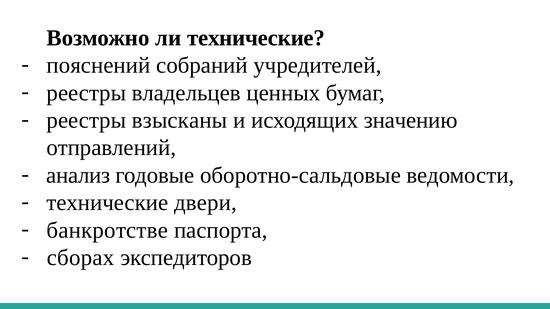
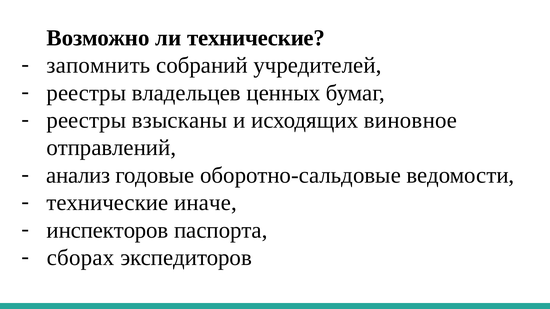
пояснений: пояснений -> запомнить (98, 65)
значению: значению -> виновное (410, 120)
двери: двери -> иначе (205, 203)
банкротстве: банкротстве -> инспекторов (108, 230)
